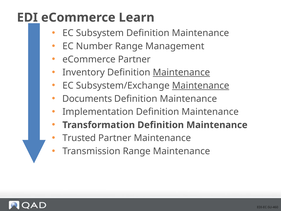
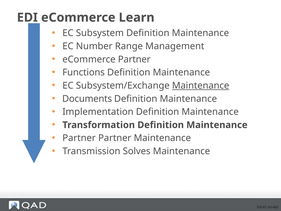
Inventory: Inventory -> Functions (84, 72)
Maintenance underline: present -> none (181, 72)
Trusted: Trusted -> Partner (79, 138)
Transmission Range: Range -> Solves (137, 151)
